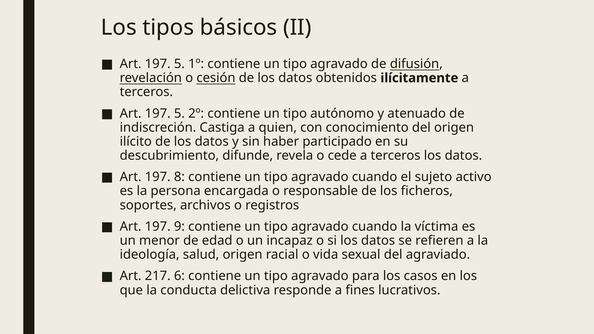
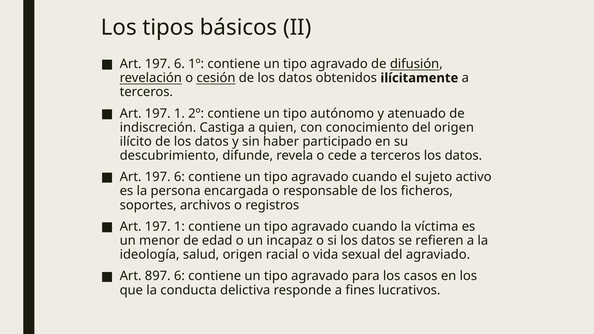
5: 5 -> 6 (179, 64)
5: 5 -> 1 (179, 114)
8: 8 -> 6 (179, 177)
9: 9 -> 1 (179, 227)
217: 217 -> 897 (158, 276)
